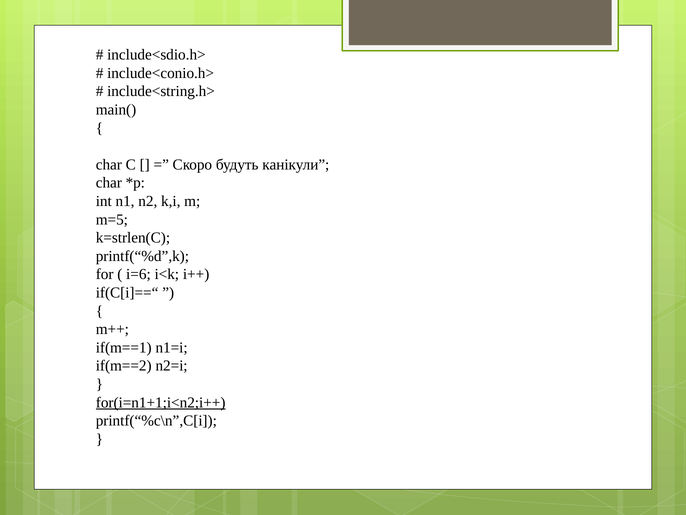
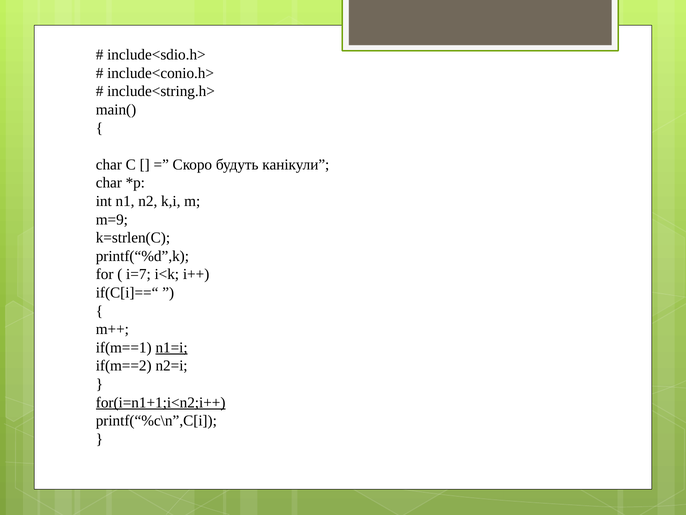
m=5: m=5 -> m=9 (112, 219)
i=6: i=6 -> i=7 (138, 274)
n1=i underline: none -> present (172, 347)
